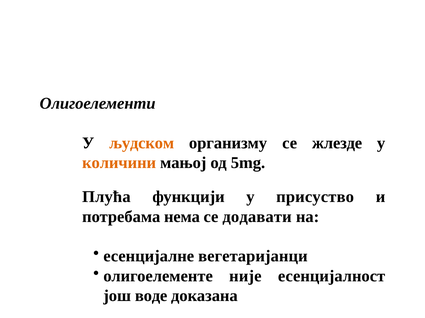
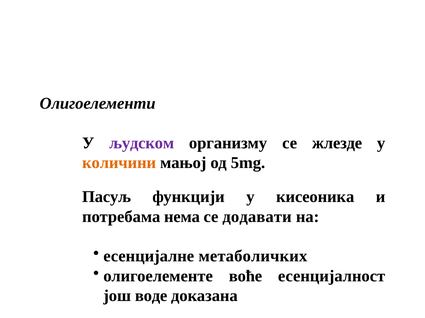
људском colour: orange -> purple (142, 143)
Плућа: Плућа -> Пасуљ (107, 197)
присуство: присуство -> кисеоника (315, 197)
вегетаријанци: вегетаријанци -> метаболичких (253, 257)
није: није -> воће (245, 277)
